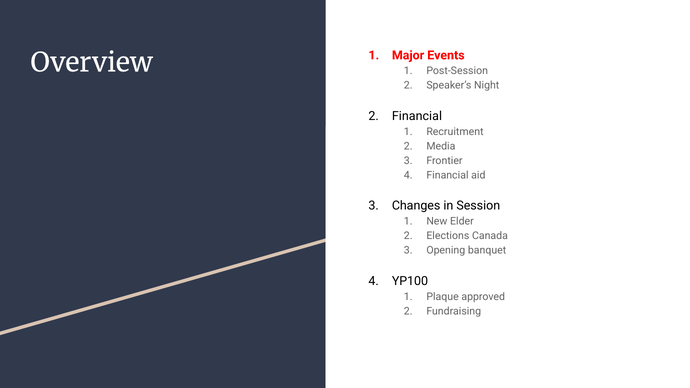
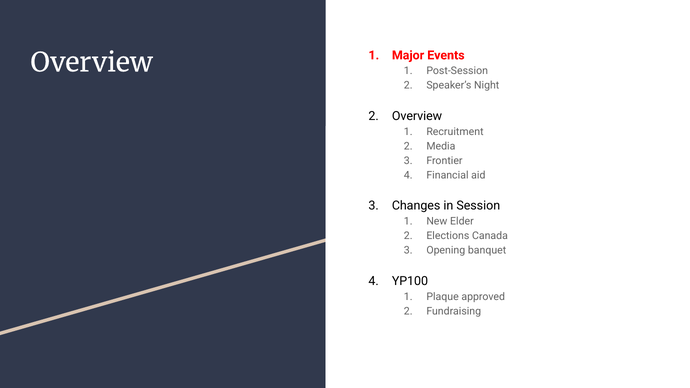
Financial: Financial -> Overview (417, 116)
